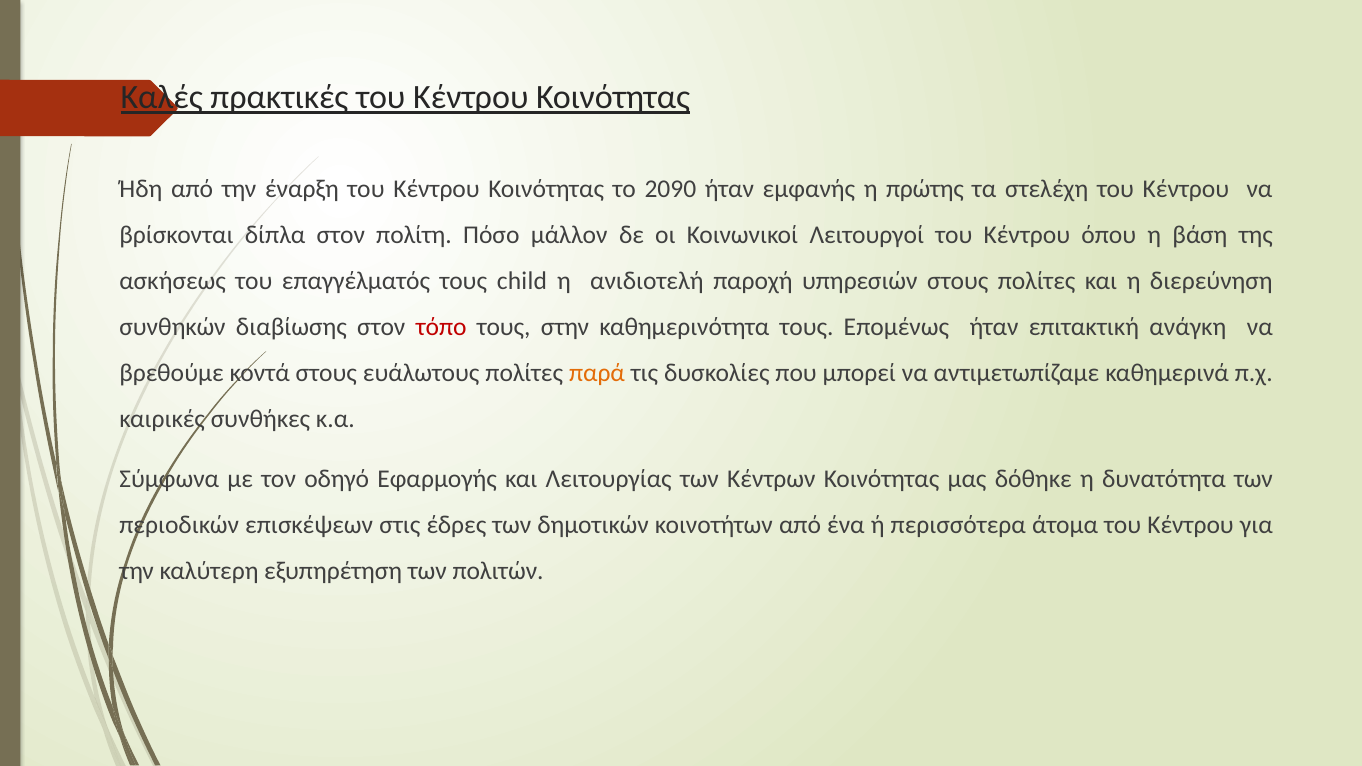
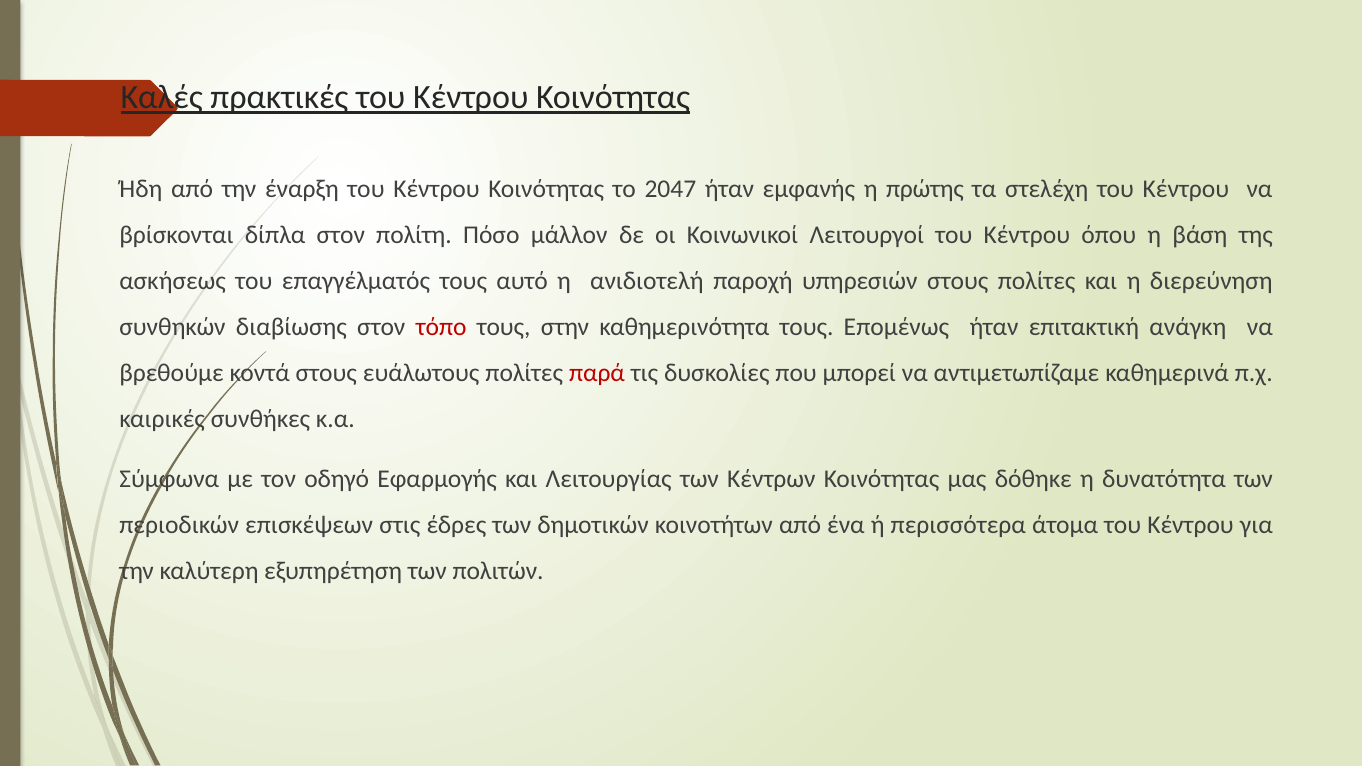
2090: 2090 -> 2047 (670, 189)
child: child -> αυτό (522, 281)
παρά colour: orange -> red (597, 373)
